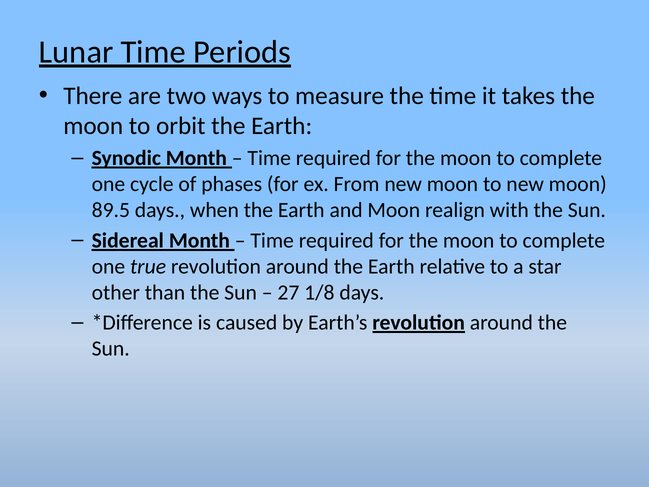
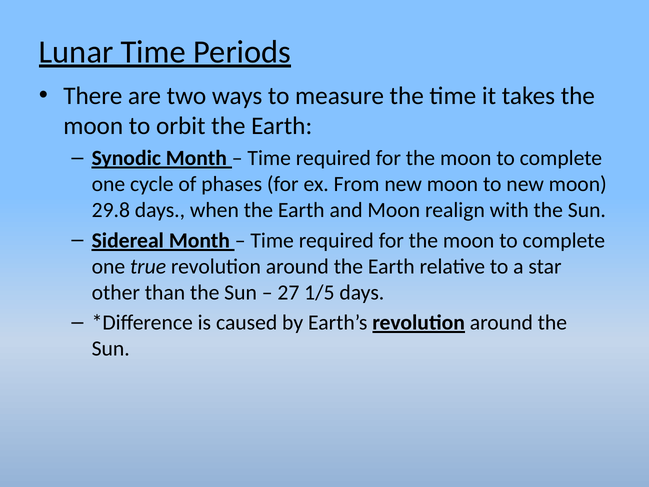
89.5: 89.5 -> 29.8 (111, 210)
1/8: 1/8 -> 1/5 (319, 292)
